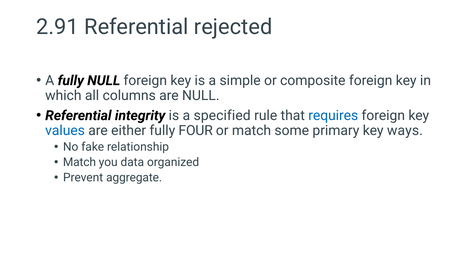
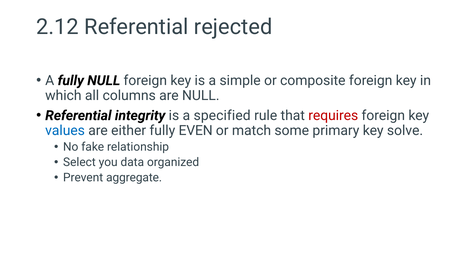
2.91: 2.91 -> 2.12 (58, 27)
requires colour: blue -> red (333, 115)
FOUR: FOUR -> EVEN (196, 130)
ways: ways -> solve (405, 130)
Match: Match -> Select (79, 162)
